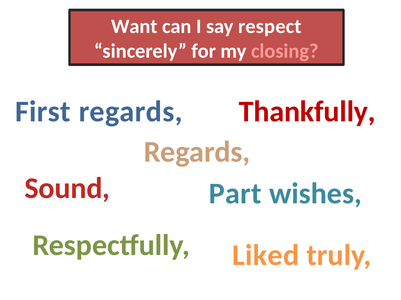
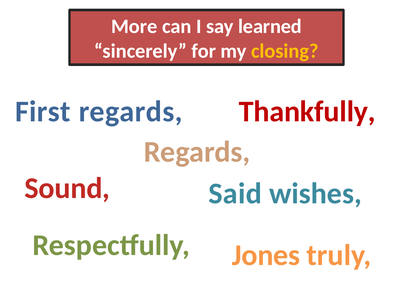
Want: Want -> More (134, 27)
respect: respect -> learned (270, 27)
closing colour: pink -> yellow (285, 51)
Part: Part -> Said (235, 194)
Liked: Liked -> Jones (266, 256)
